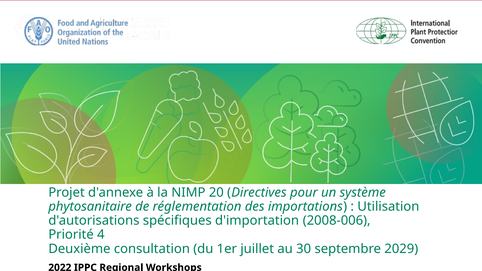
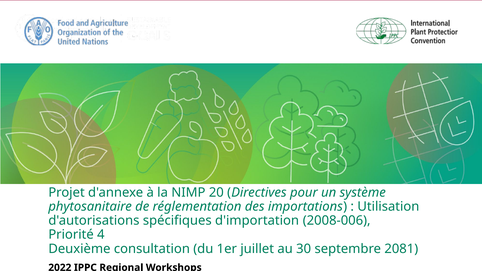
2029: 2029 -> 2081 (401, 249)
